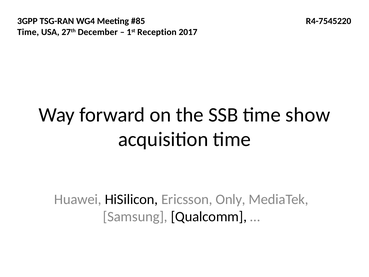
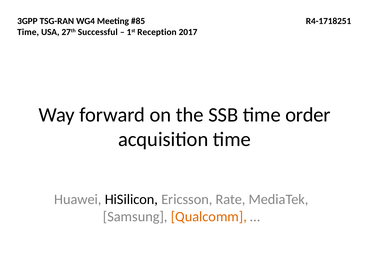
R4-7545220: R4-7545220 -> R4-1718251 (329, 21)
December: December -> Successful (98, 32)
show: show -> order (308, 115)
Only: Only -> Rate (231, 199)
Qualcomm colour: black -> orange (209, 217)
